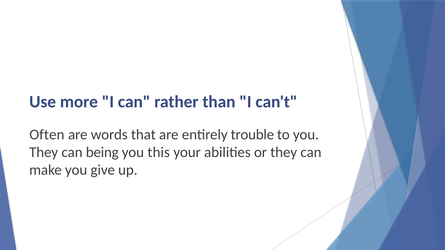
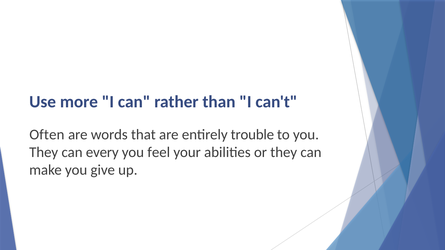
being: being -> every (102, 152)
this: this -> feel (159, 152)
